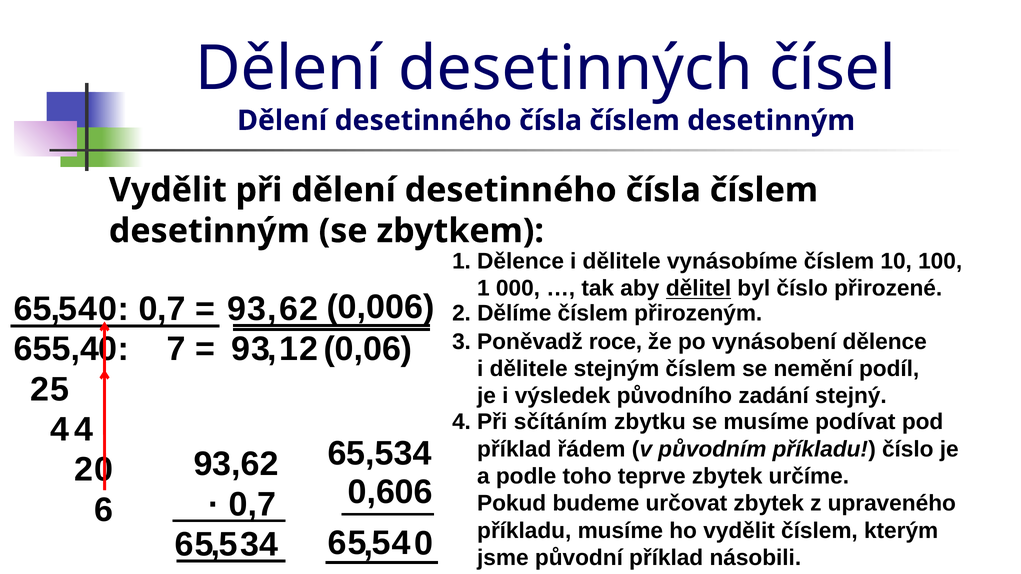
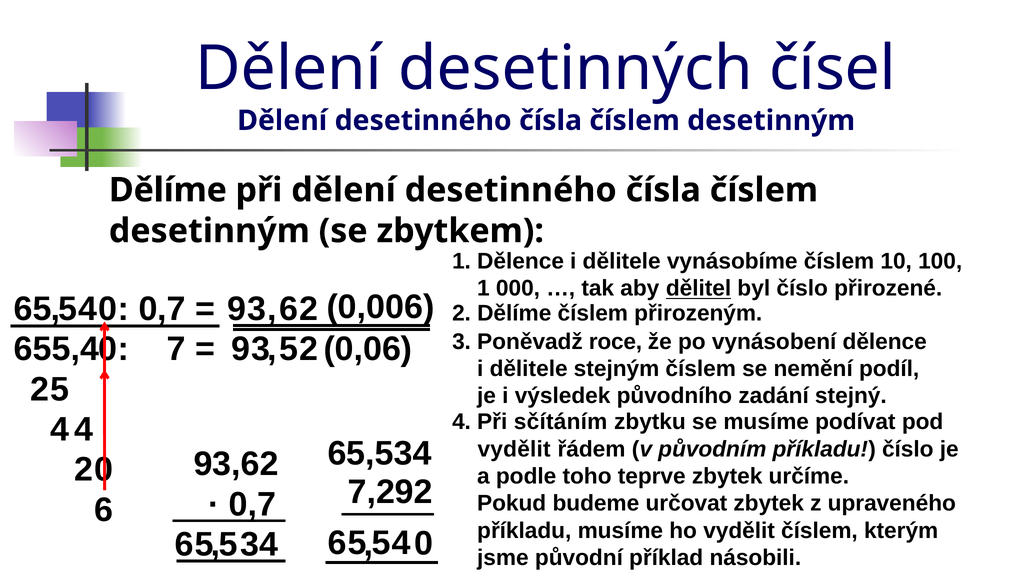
Vydělit: Vydělit -> Dělíme (168, 190)
1: 1 -> 5 (289, 349)
příklad: příklad -> vydělit (514, 449)
0,606: 0,606 -> 7,292 (390, 493)
